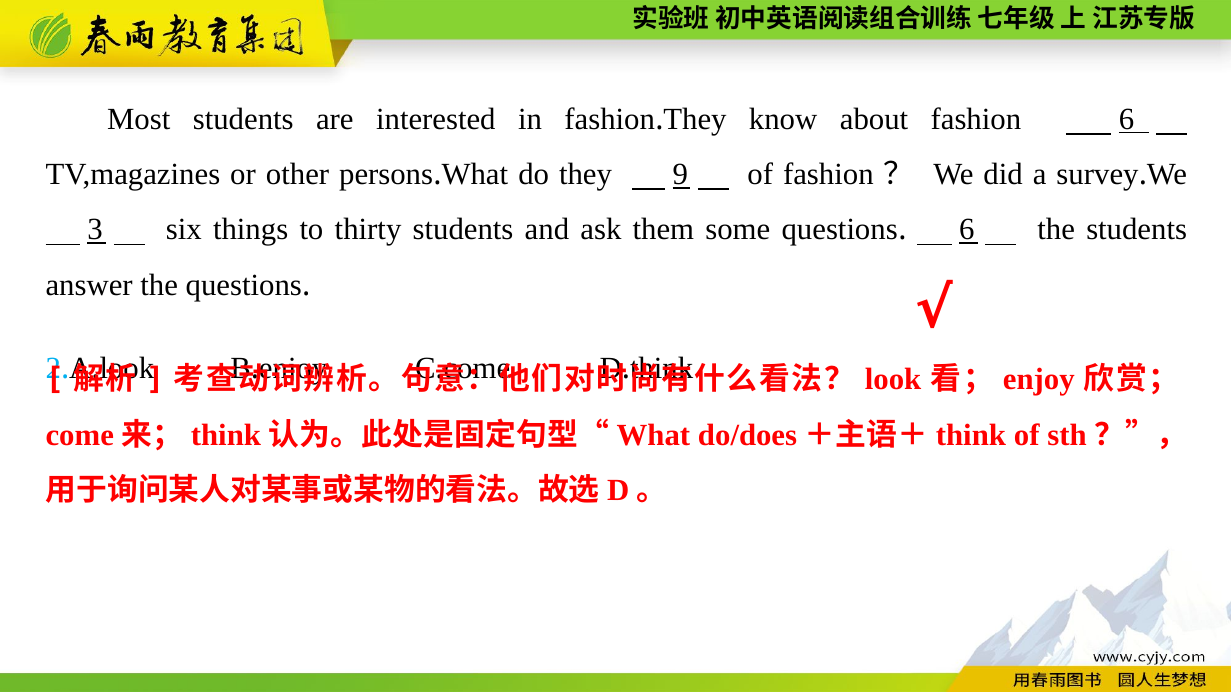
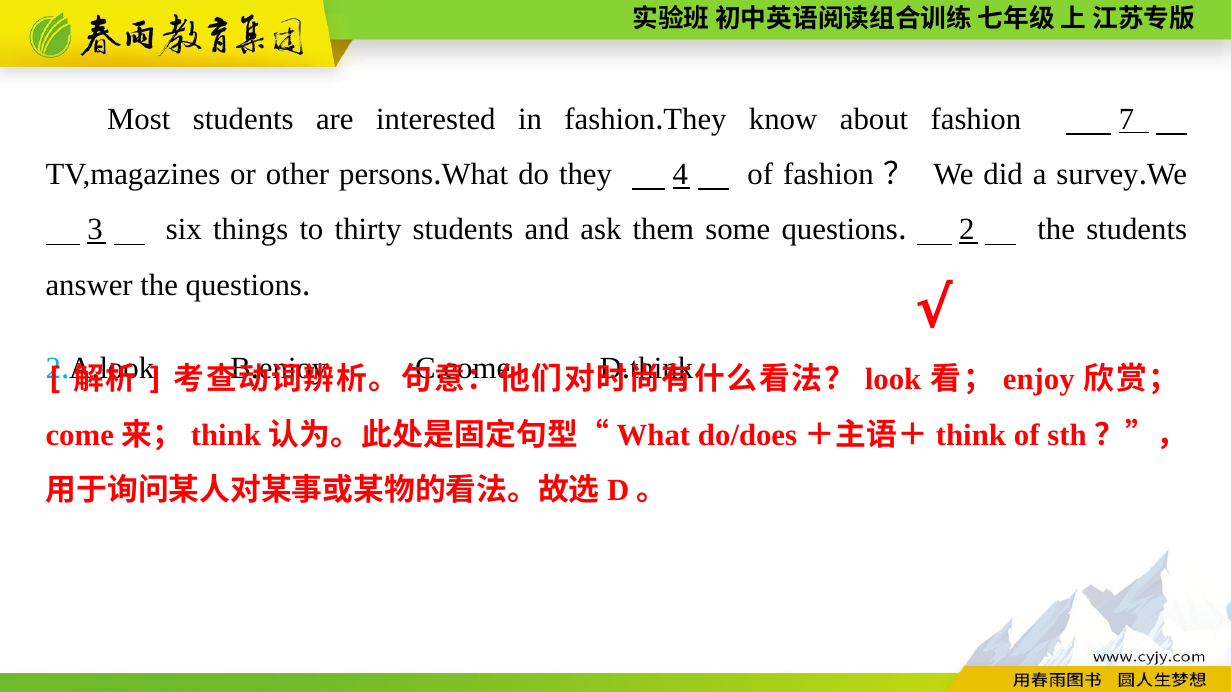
fashion 6: 6 -> 7 (1127, 119)
9: 9 -> 4 (680, 174)
6: 6 -> 2 (967, 230)
